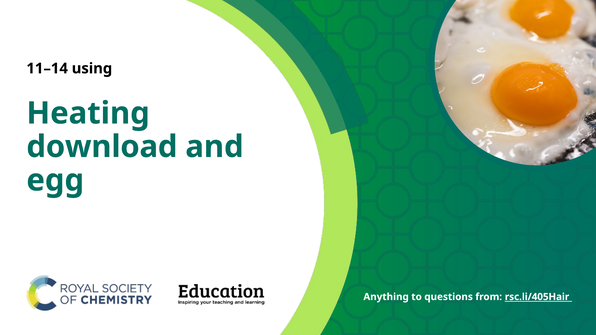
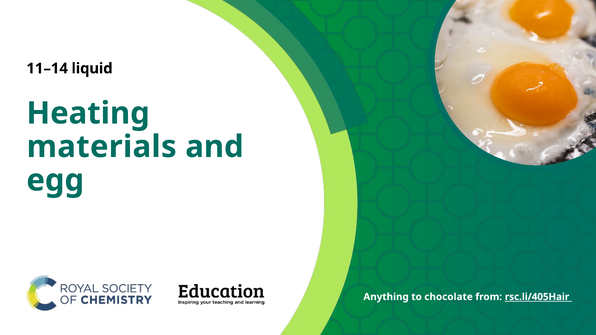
using: using -> liquid (92, 69)
download: download -> materials (102, 147)
questions: questions -> chocolate (449, 297)
